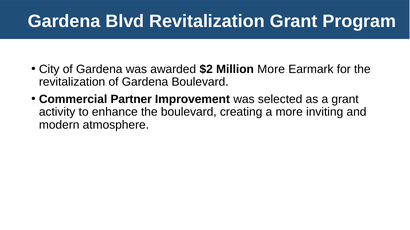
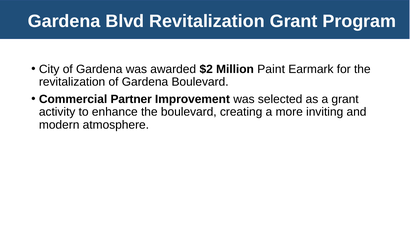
Million More: More -> Paint (271, 69)
